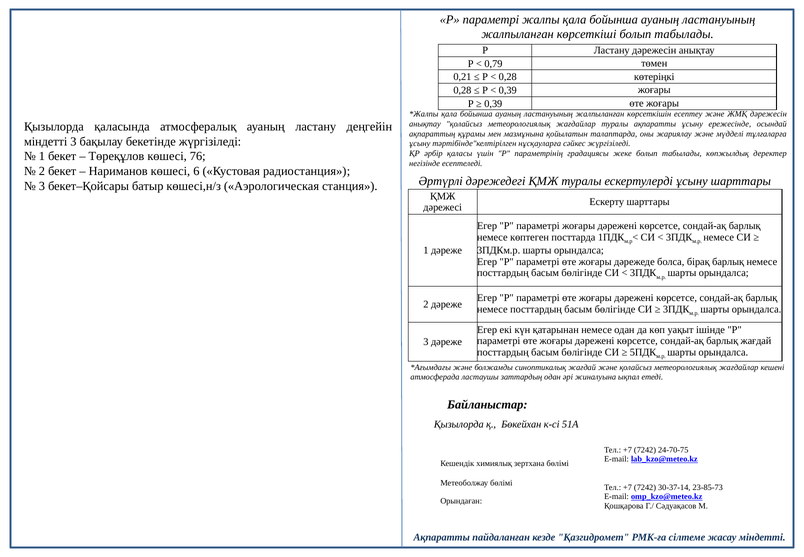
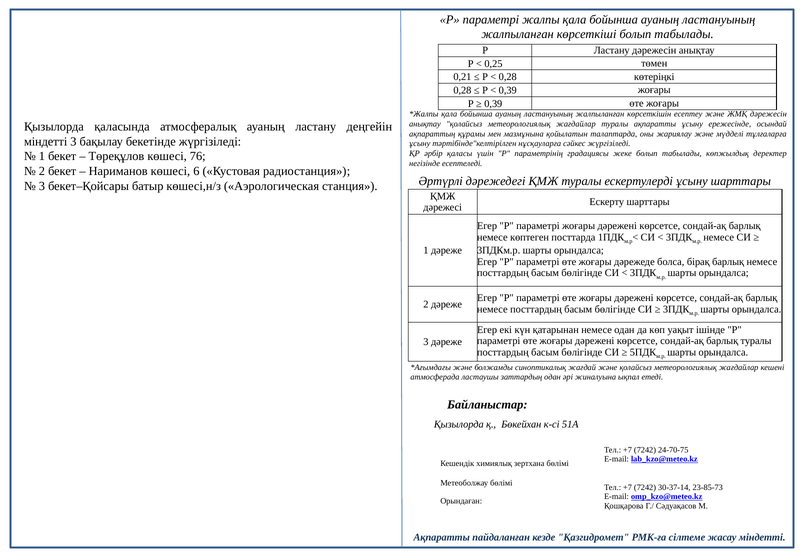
0,79: 0,79 -> 0,25 (493, 64)
барлық жағдай: жағдай -> туралы (756, 341)
